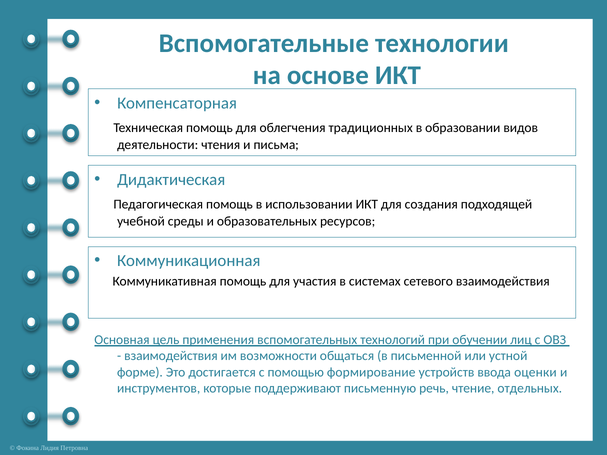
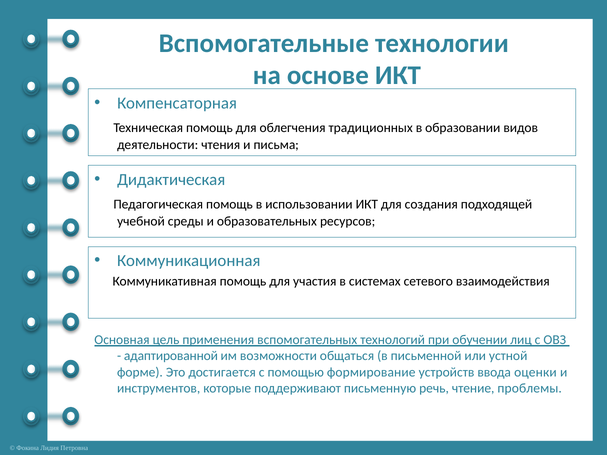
взаимодействия: взаимодействия -> адаптированной (171, 356)
отдельных: отдельных -> проблемы (530, 389)
